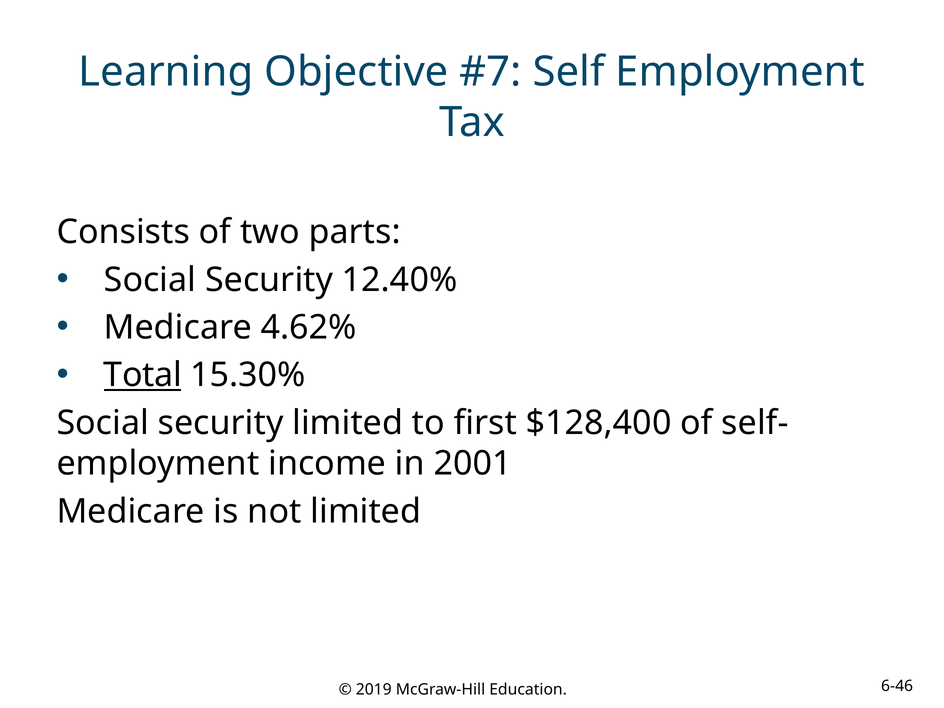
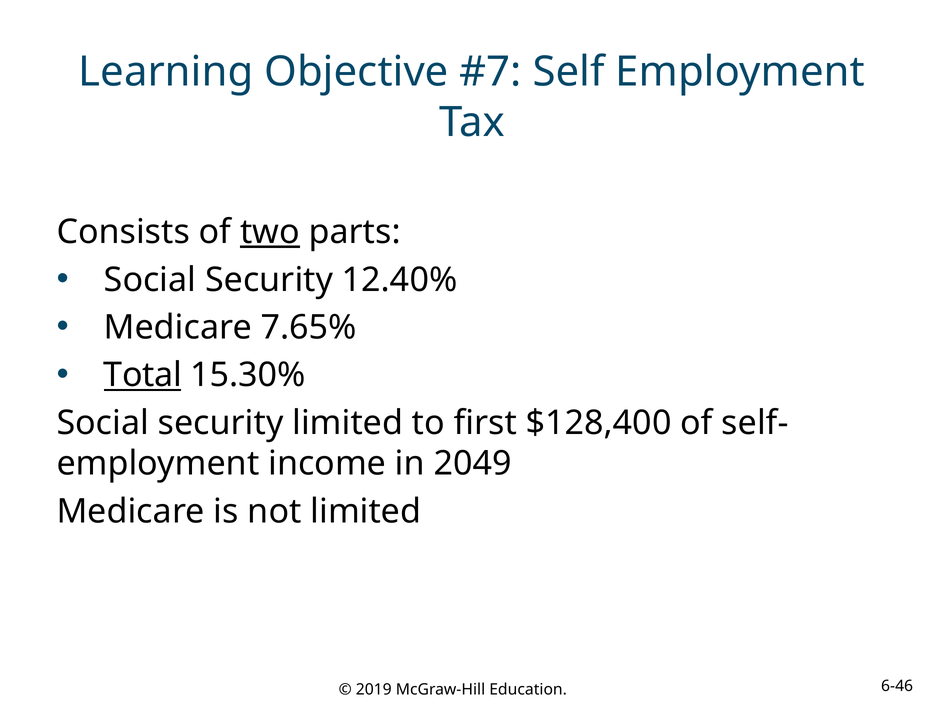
two underline: none -> present (270, 232)
4.62%: 4.62% -> 7.65% (309, 327)
2001: 2001 -> 2049 (473, 464)
